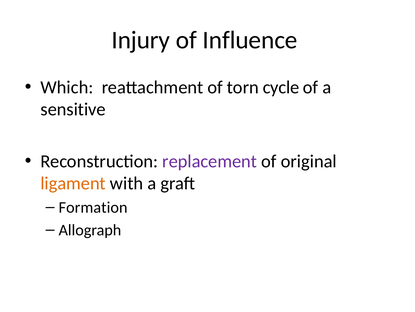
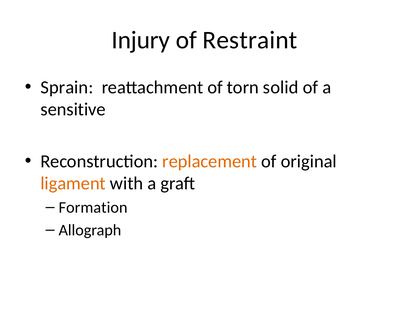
Influence: Influence -> Restraint (250, 40)
Which: Which -> Sprain (67, 87)
cycle: cycle -> solid (281, 87)
replacement colour: purple -> orange (210, 161)
